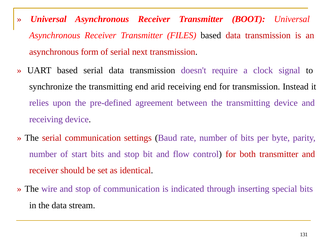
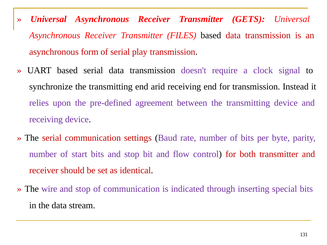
BOOT: BOOT -> GETS (249, 19)
next: next -> play (140, 52)
